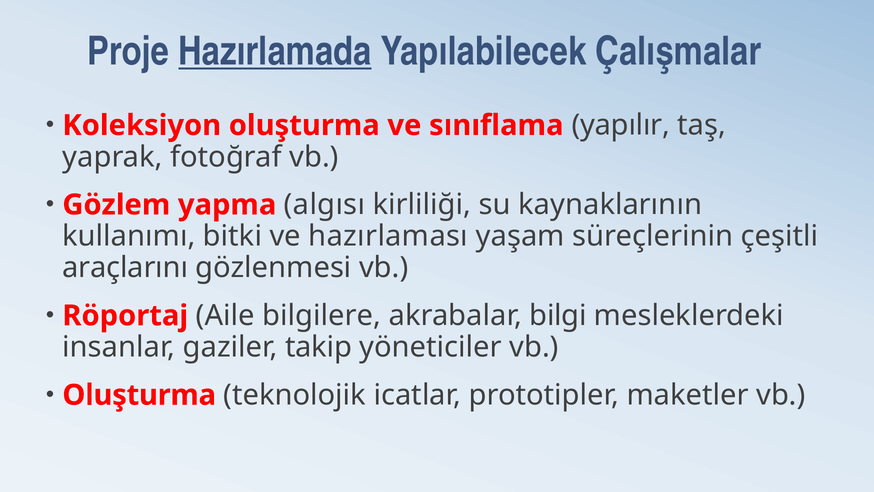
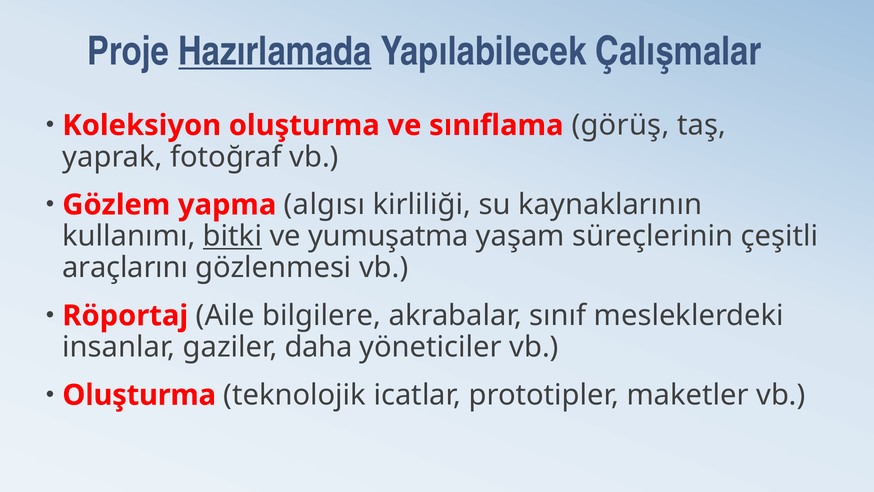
yapılır: yapılır -> görüş (621, 125)
bitki underline: none -> present (233, 236)
hazırlaması: hazırlaması -> yumuşatma (388, 236)
bilgi: bilgi -> sınıf (558, 316)
takip: takip -> daha (319, 347)
